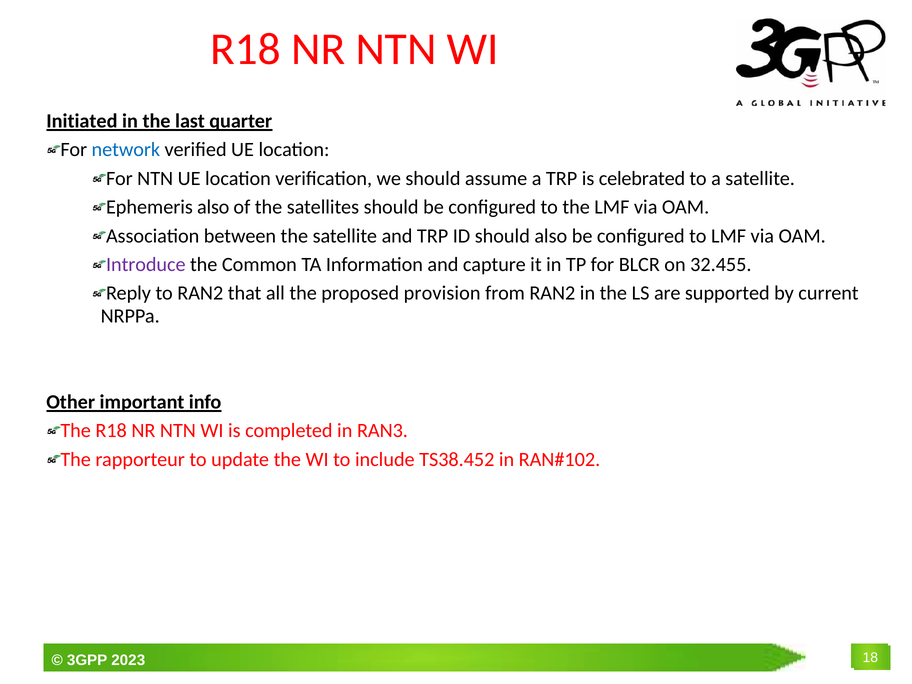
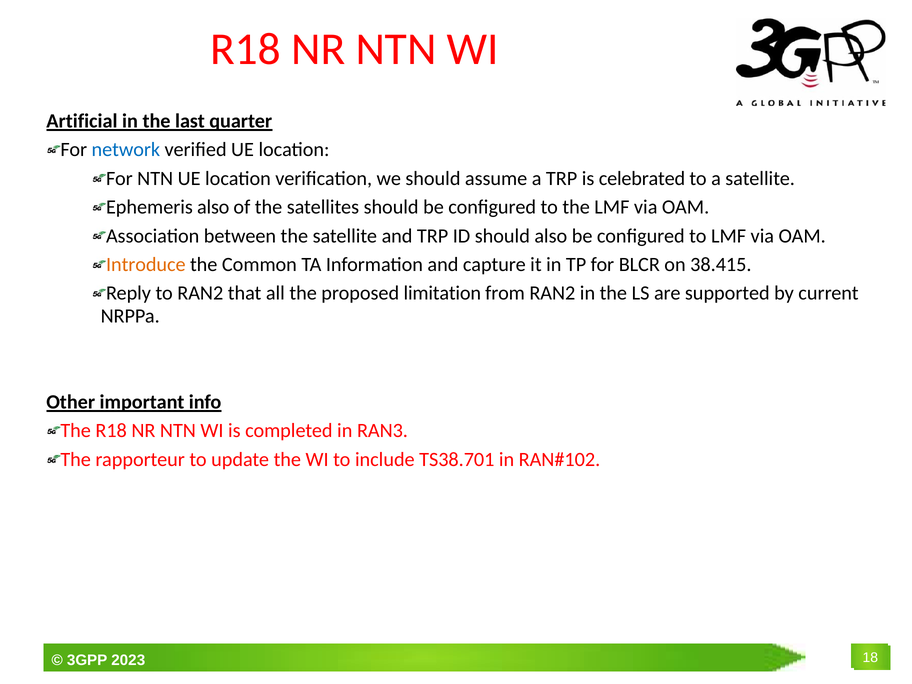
Initiated: Initiated -> Artificial (82, 121)
Introduce colour: purple -> orange (146, 265)
32.455: 32.455 -> 38.415 (721, 265)
provision: provision -> limitation (442, 293)
TS38.452: TS38.452 -> TS38.701 (457, 459)
